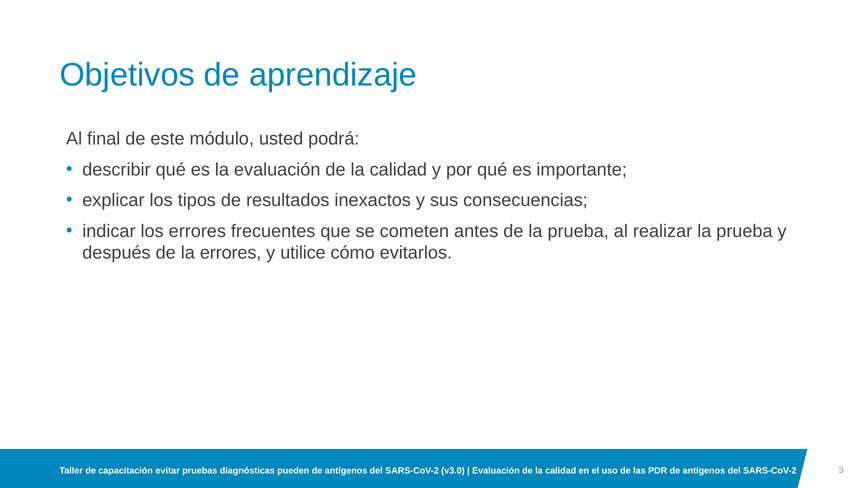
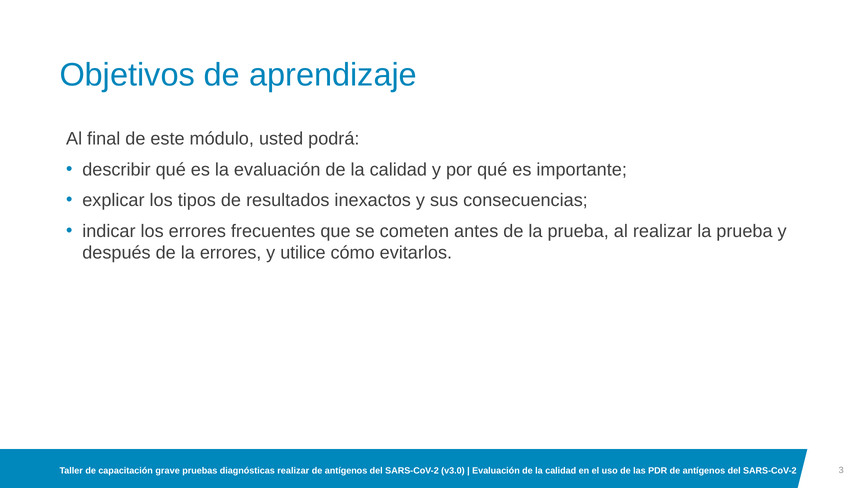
evitar: evitar -> grave (168, 470)
diagnósticas pueden: pueden -> realizar (293, 470)
